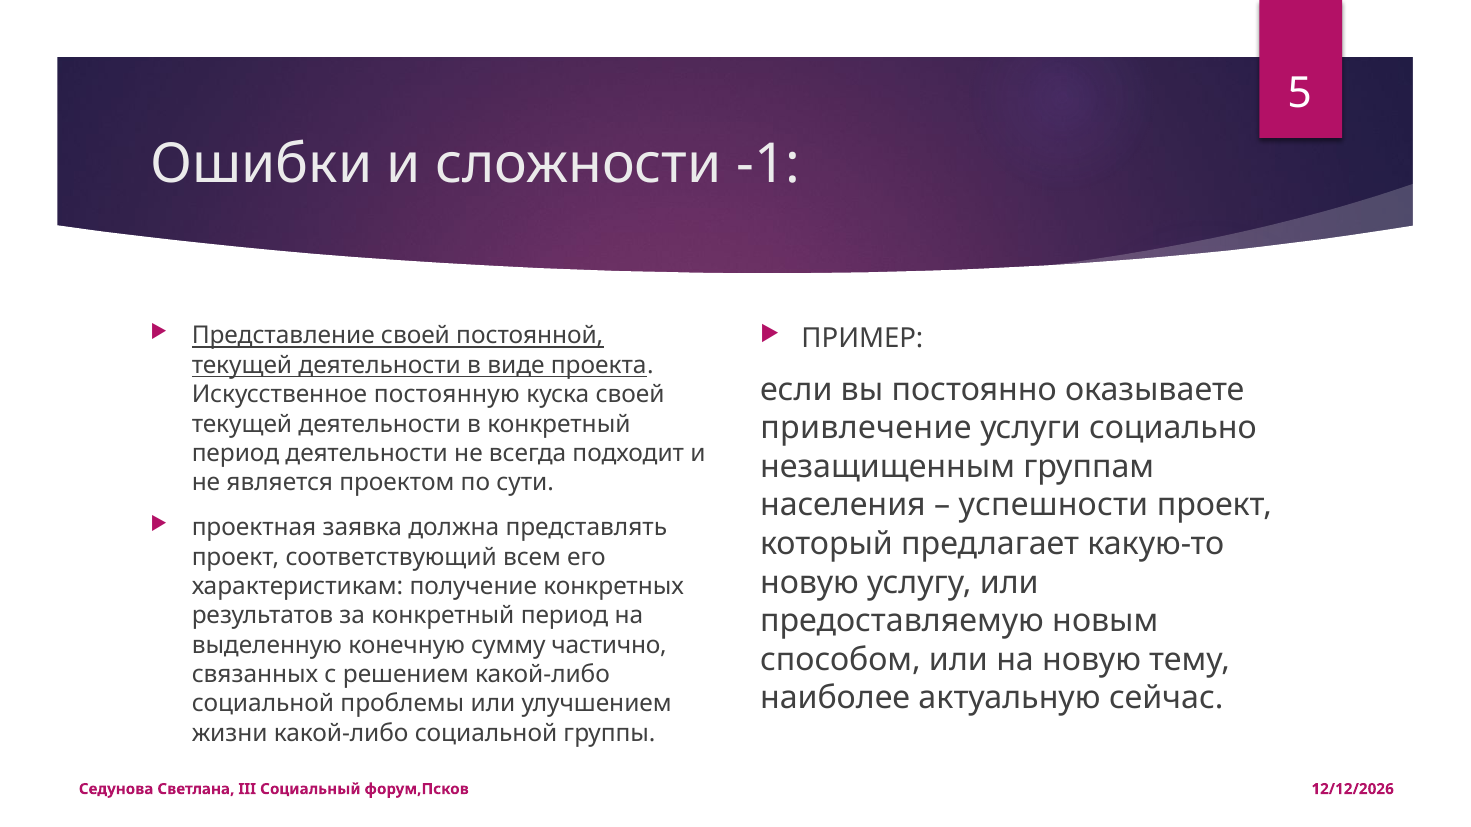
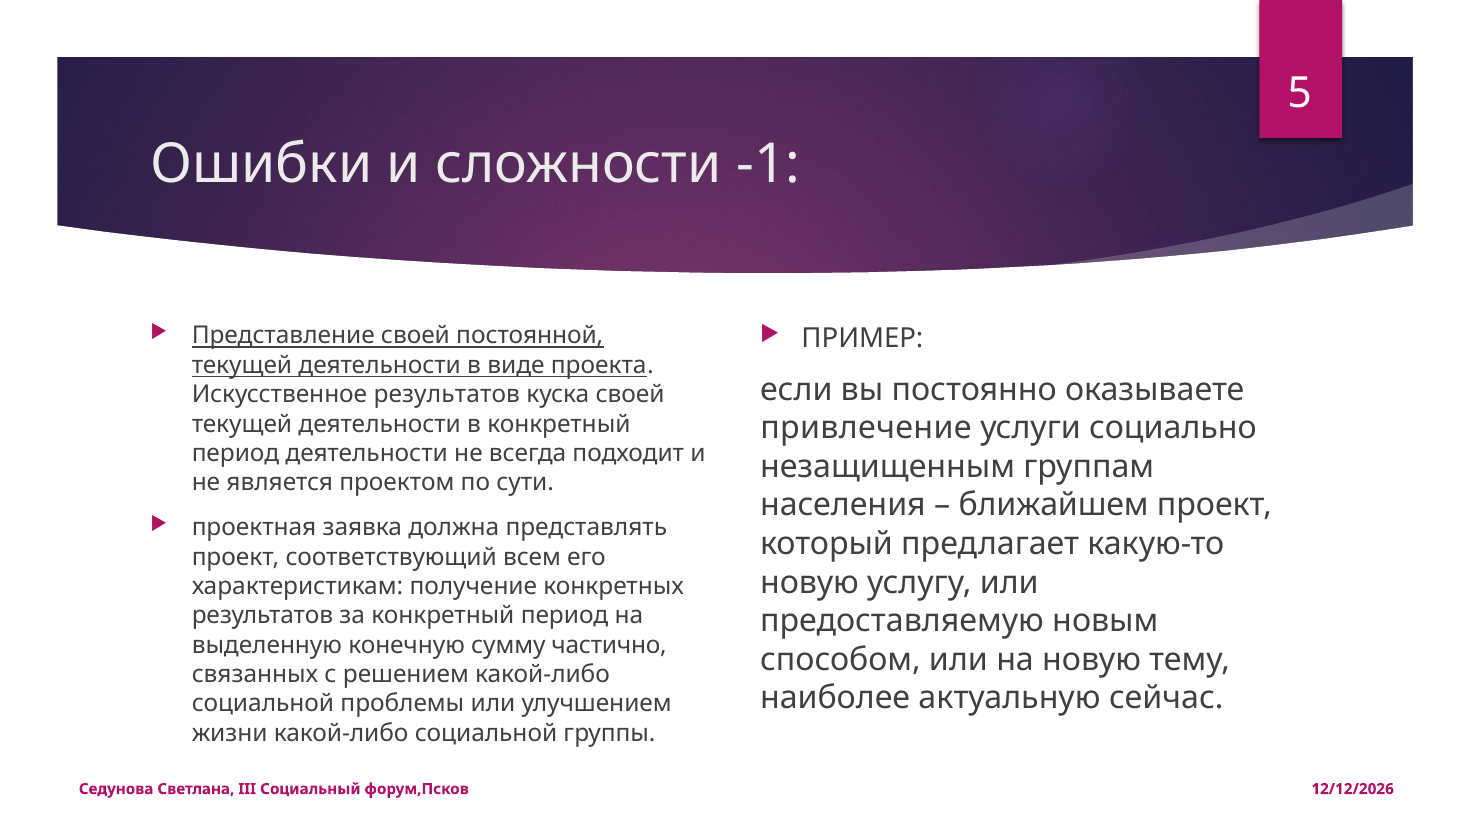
Искусственное постоянную: постоянную -> результатов (447, 395)
успешности: успешности -> ближайшем (1054, 505)
